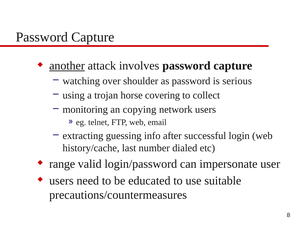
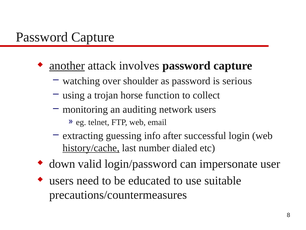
covering: covering -> function (162, 95)
copying: copying -> auditing (140, 109)
history/cache underline: none -> present (91, 148)
range: range -> down (62, 164)
